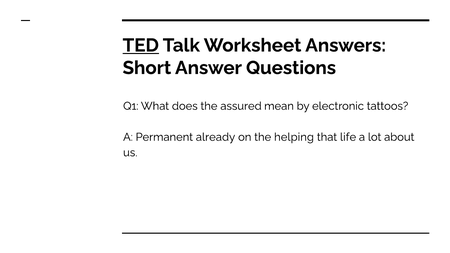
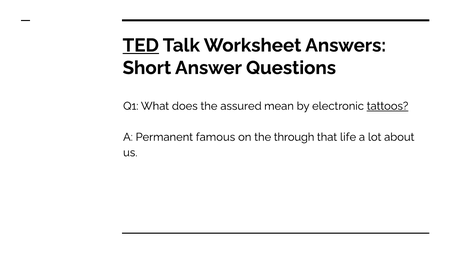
tattoos underline: none -> present (388, 106)
already: already -> famous (215, 137)
helping: helping -> through (294, 137)
